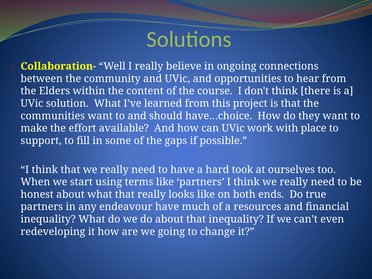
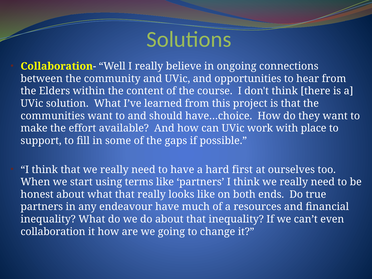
took: took -> first (242, 170)
redeveloping: redeveloping -> collaboration (53, 232)
